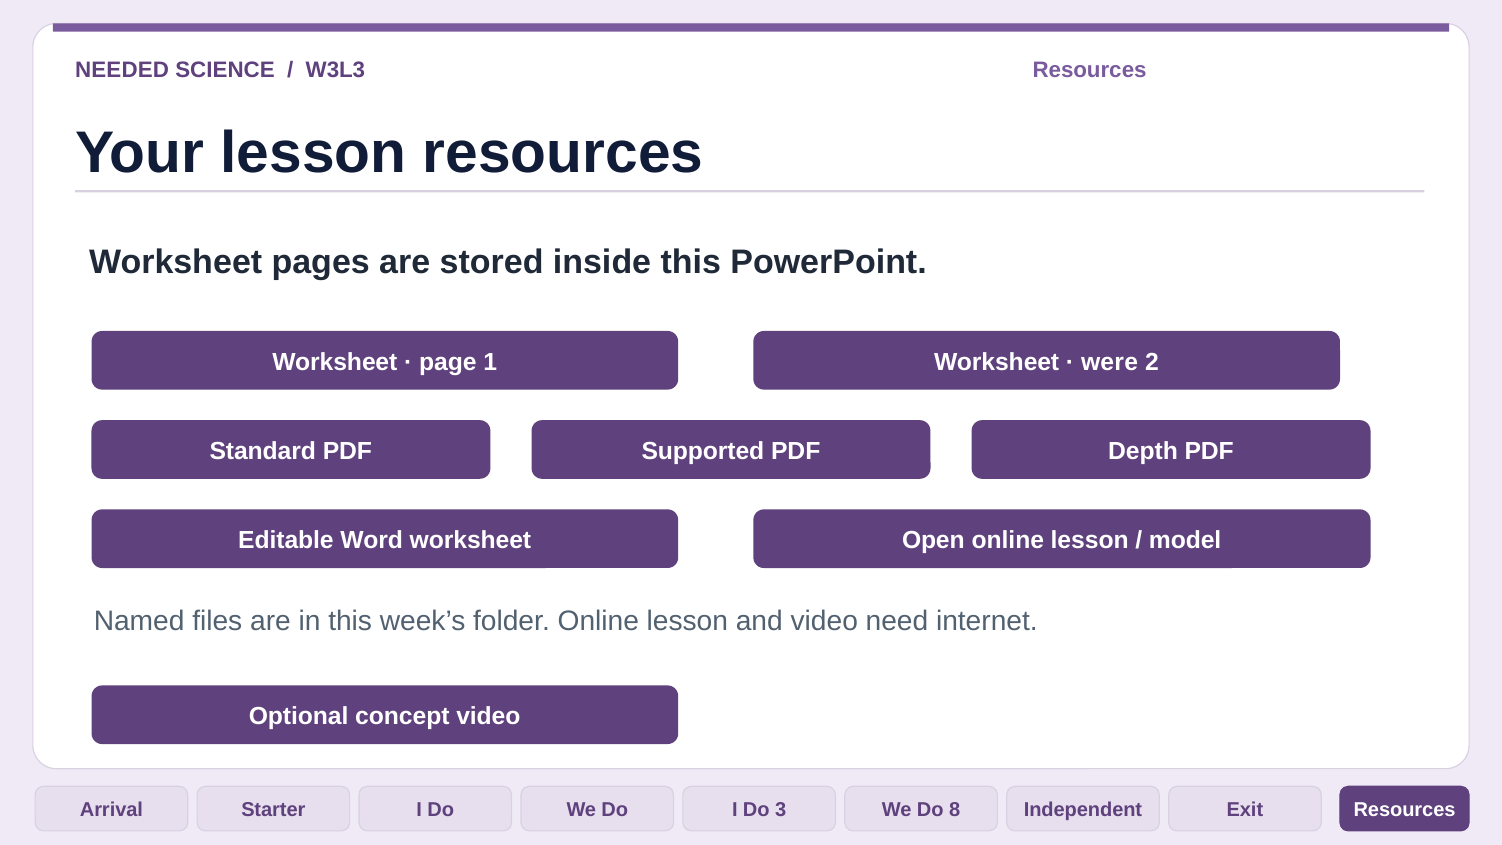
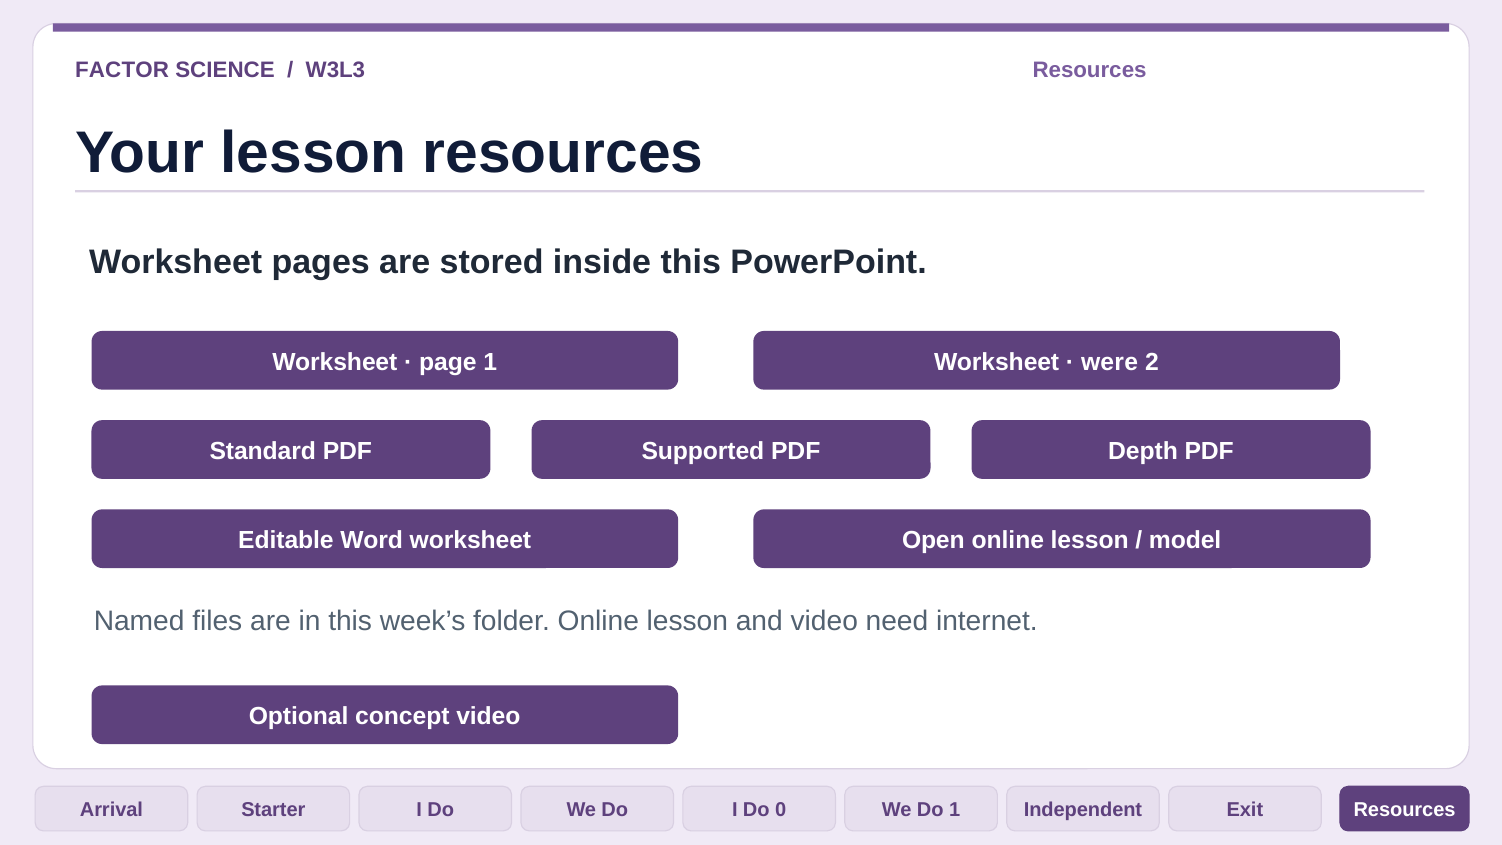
NEEDED: NEEDED -> FACTOR (122, 70)
3: 3 -> 0 (781, 810)
Do 8: 8 -> 1 (955, 810)
